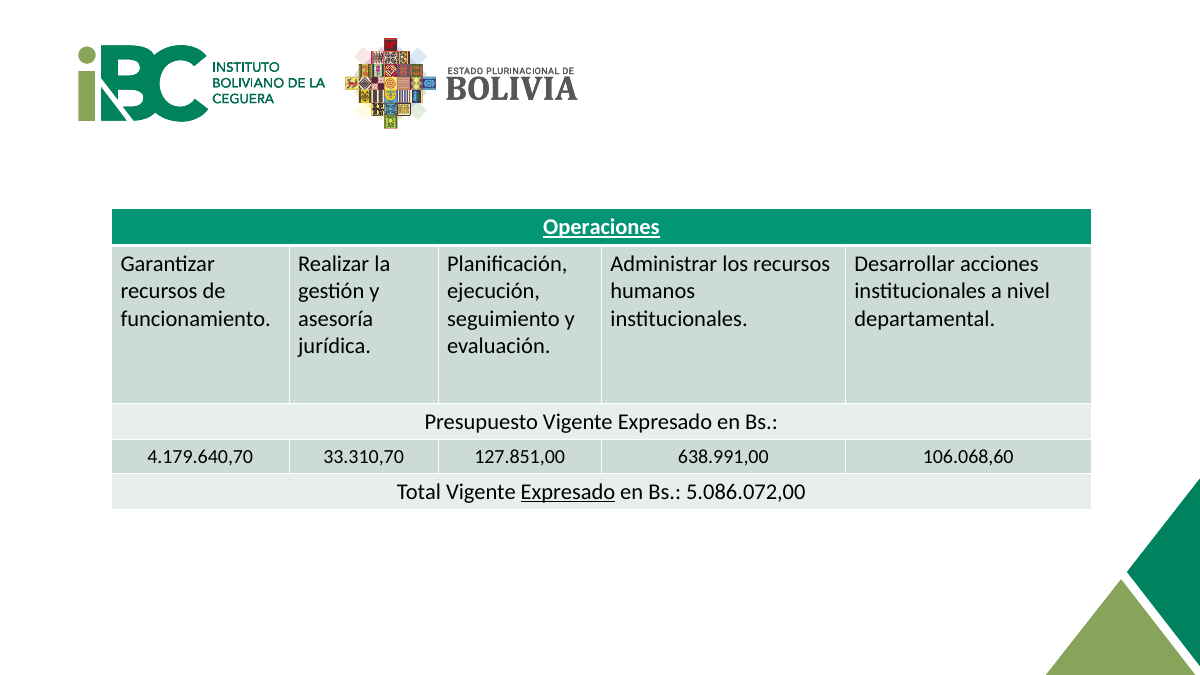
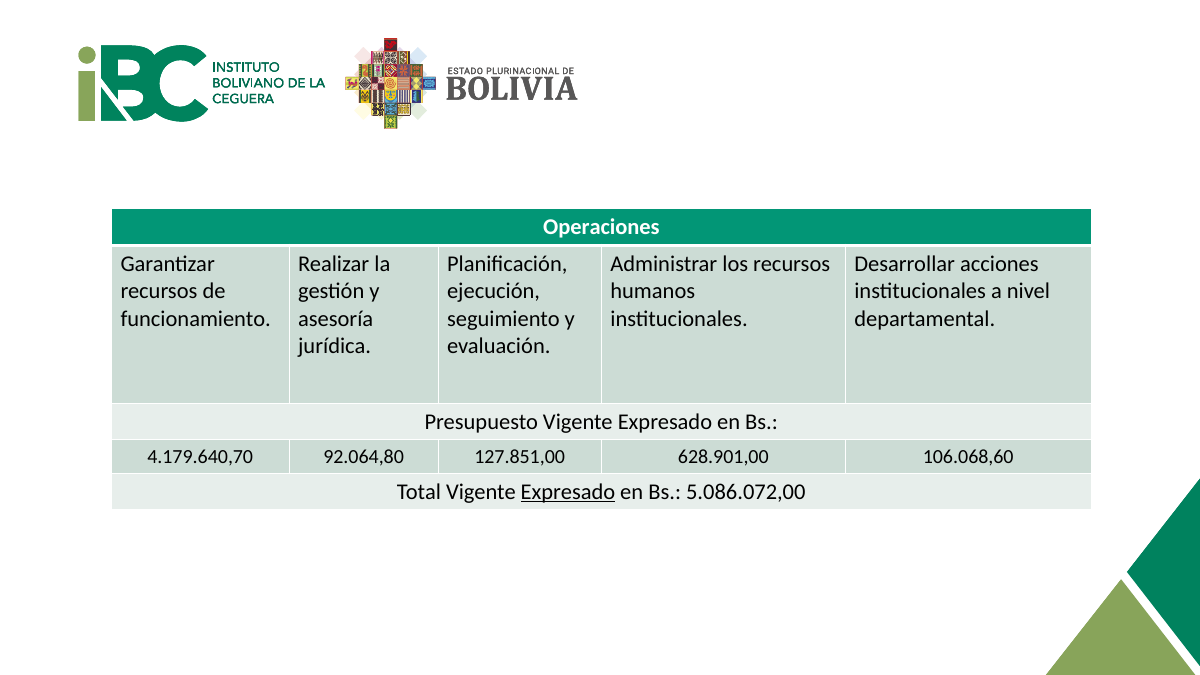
Operaciones underline: present -> none (601, 227)
33.310,70: 33.310,70 -> 92.064,80 (364, 457)
638.991,00: 638.991,00 -> 628.901,00 (723, 457)
